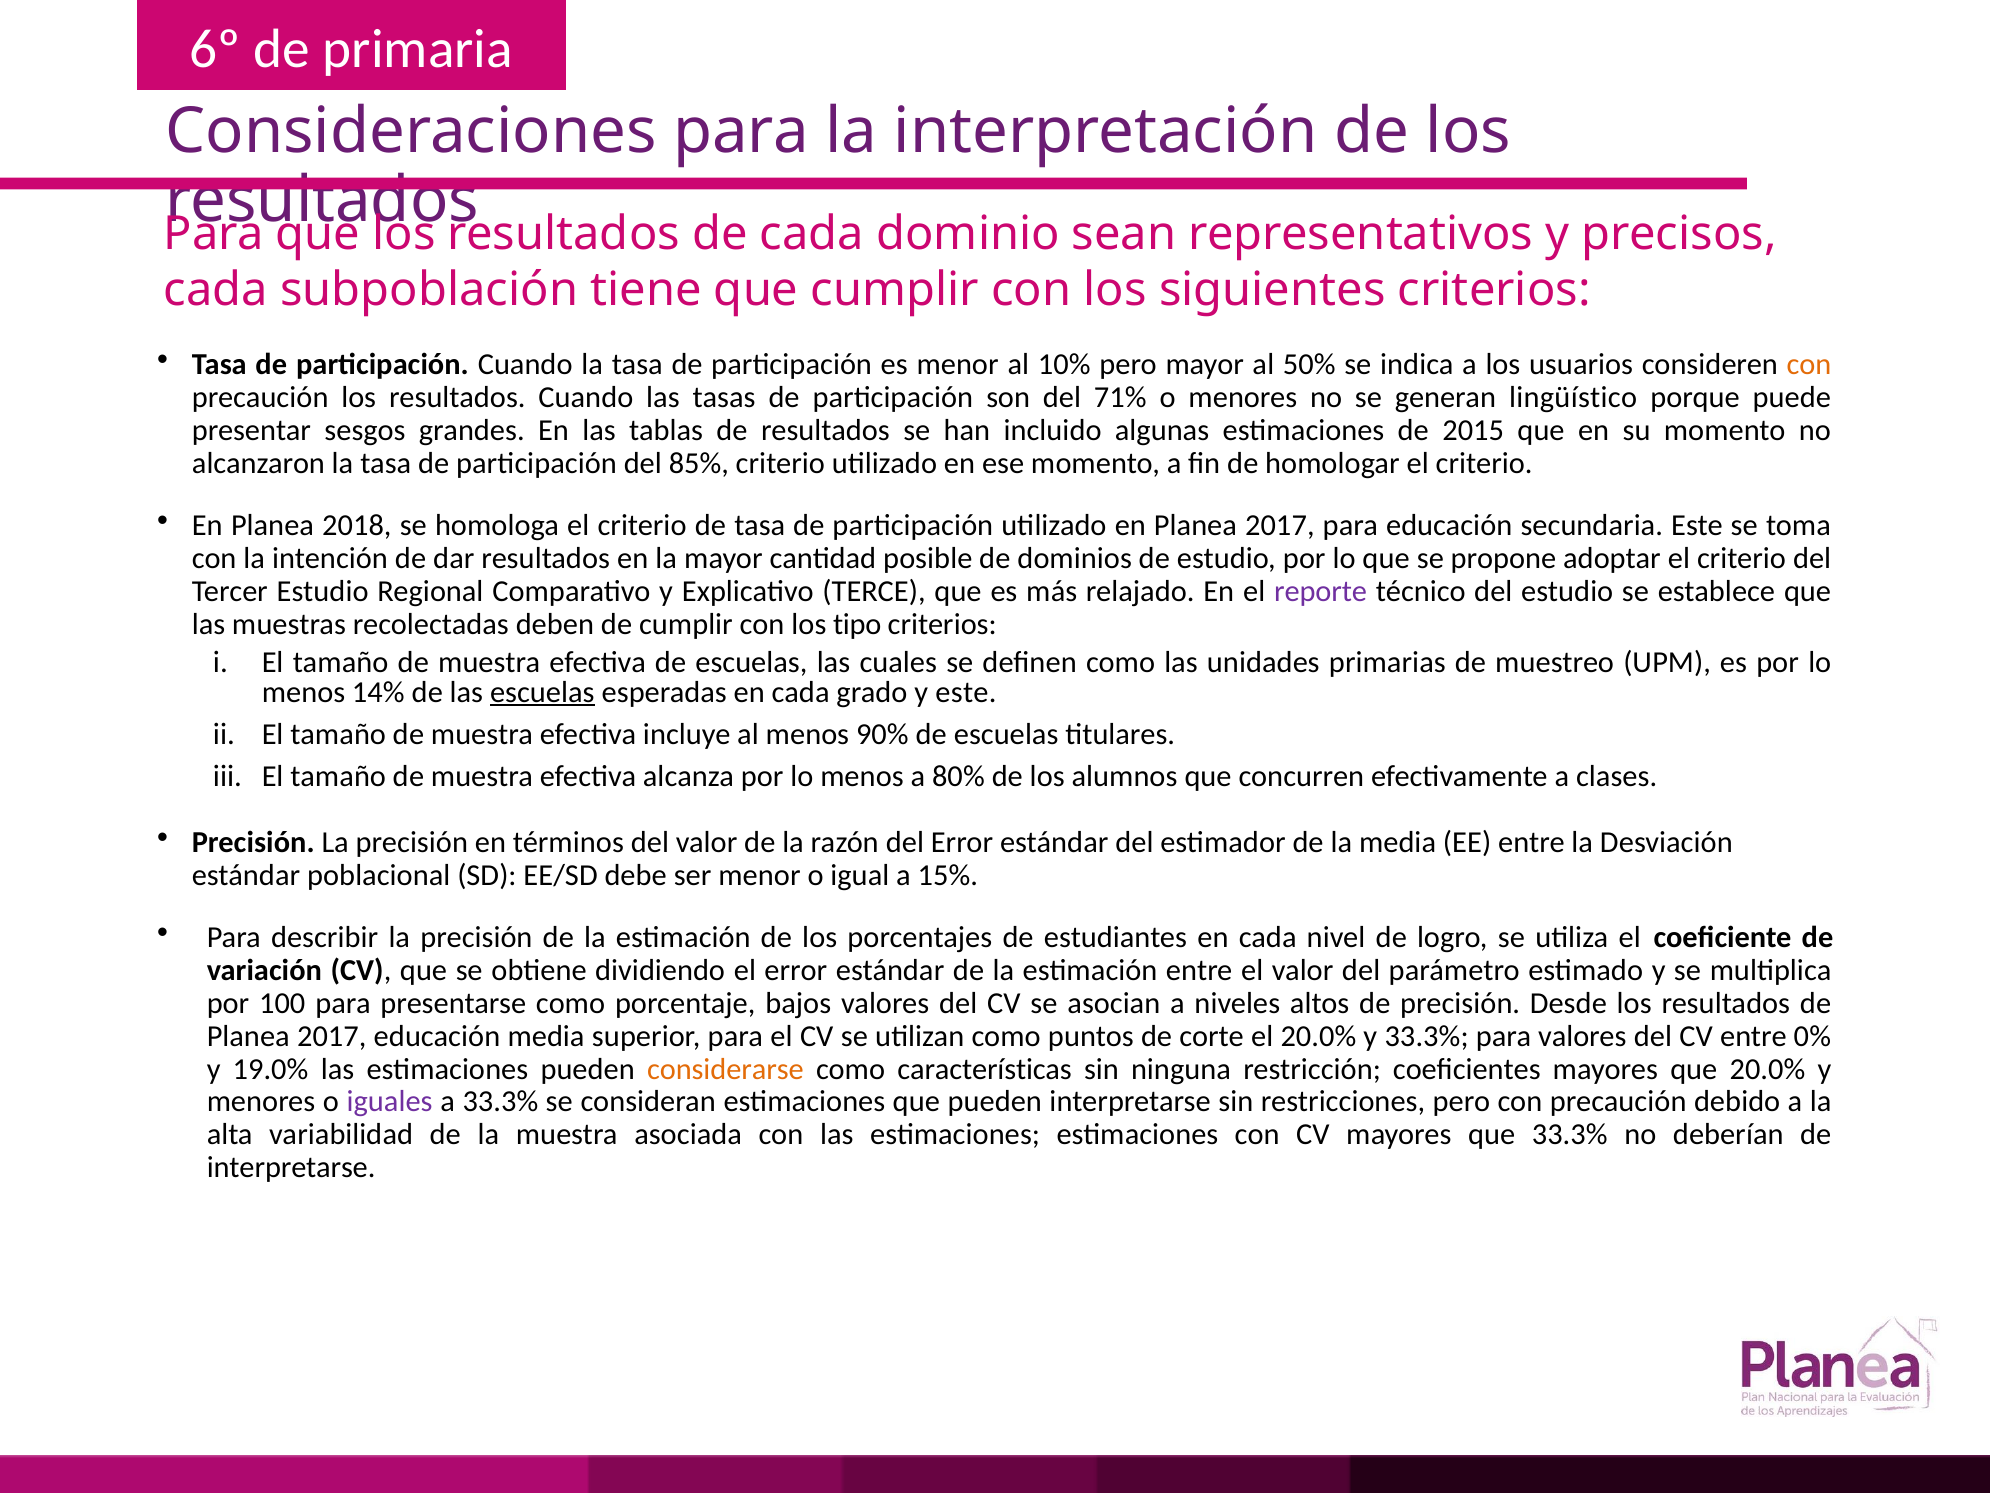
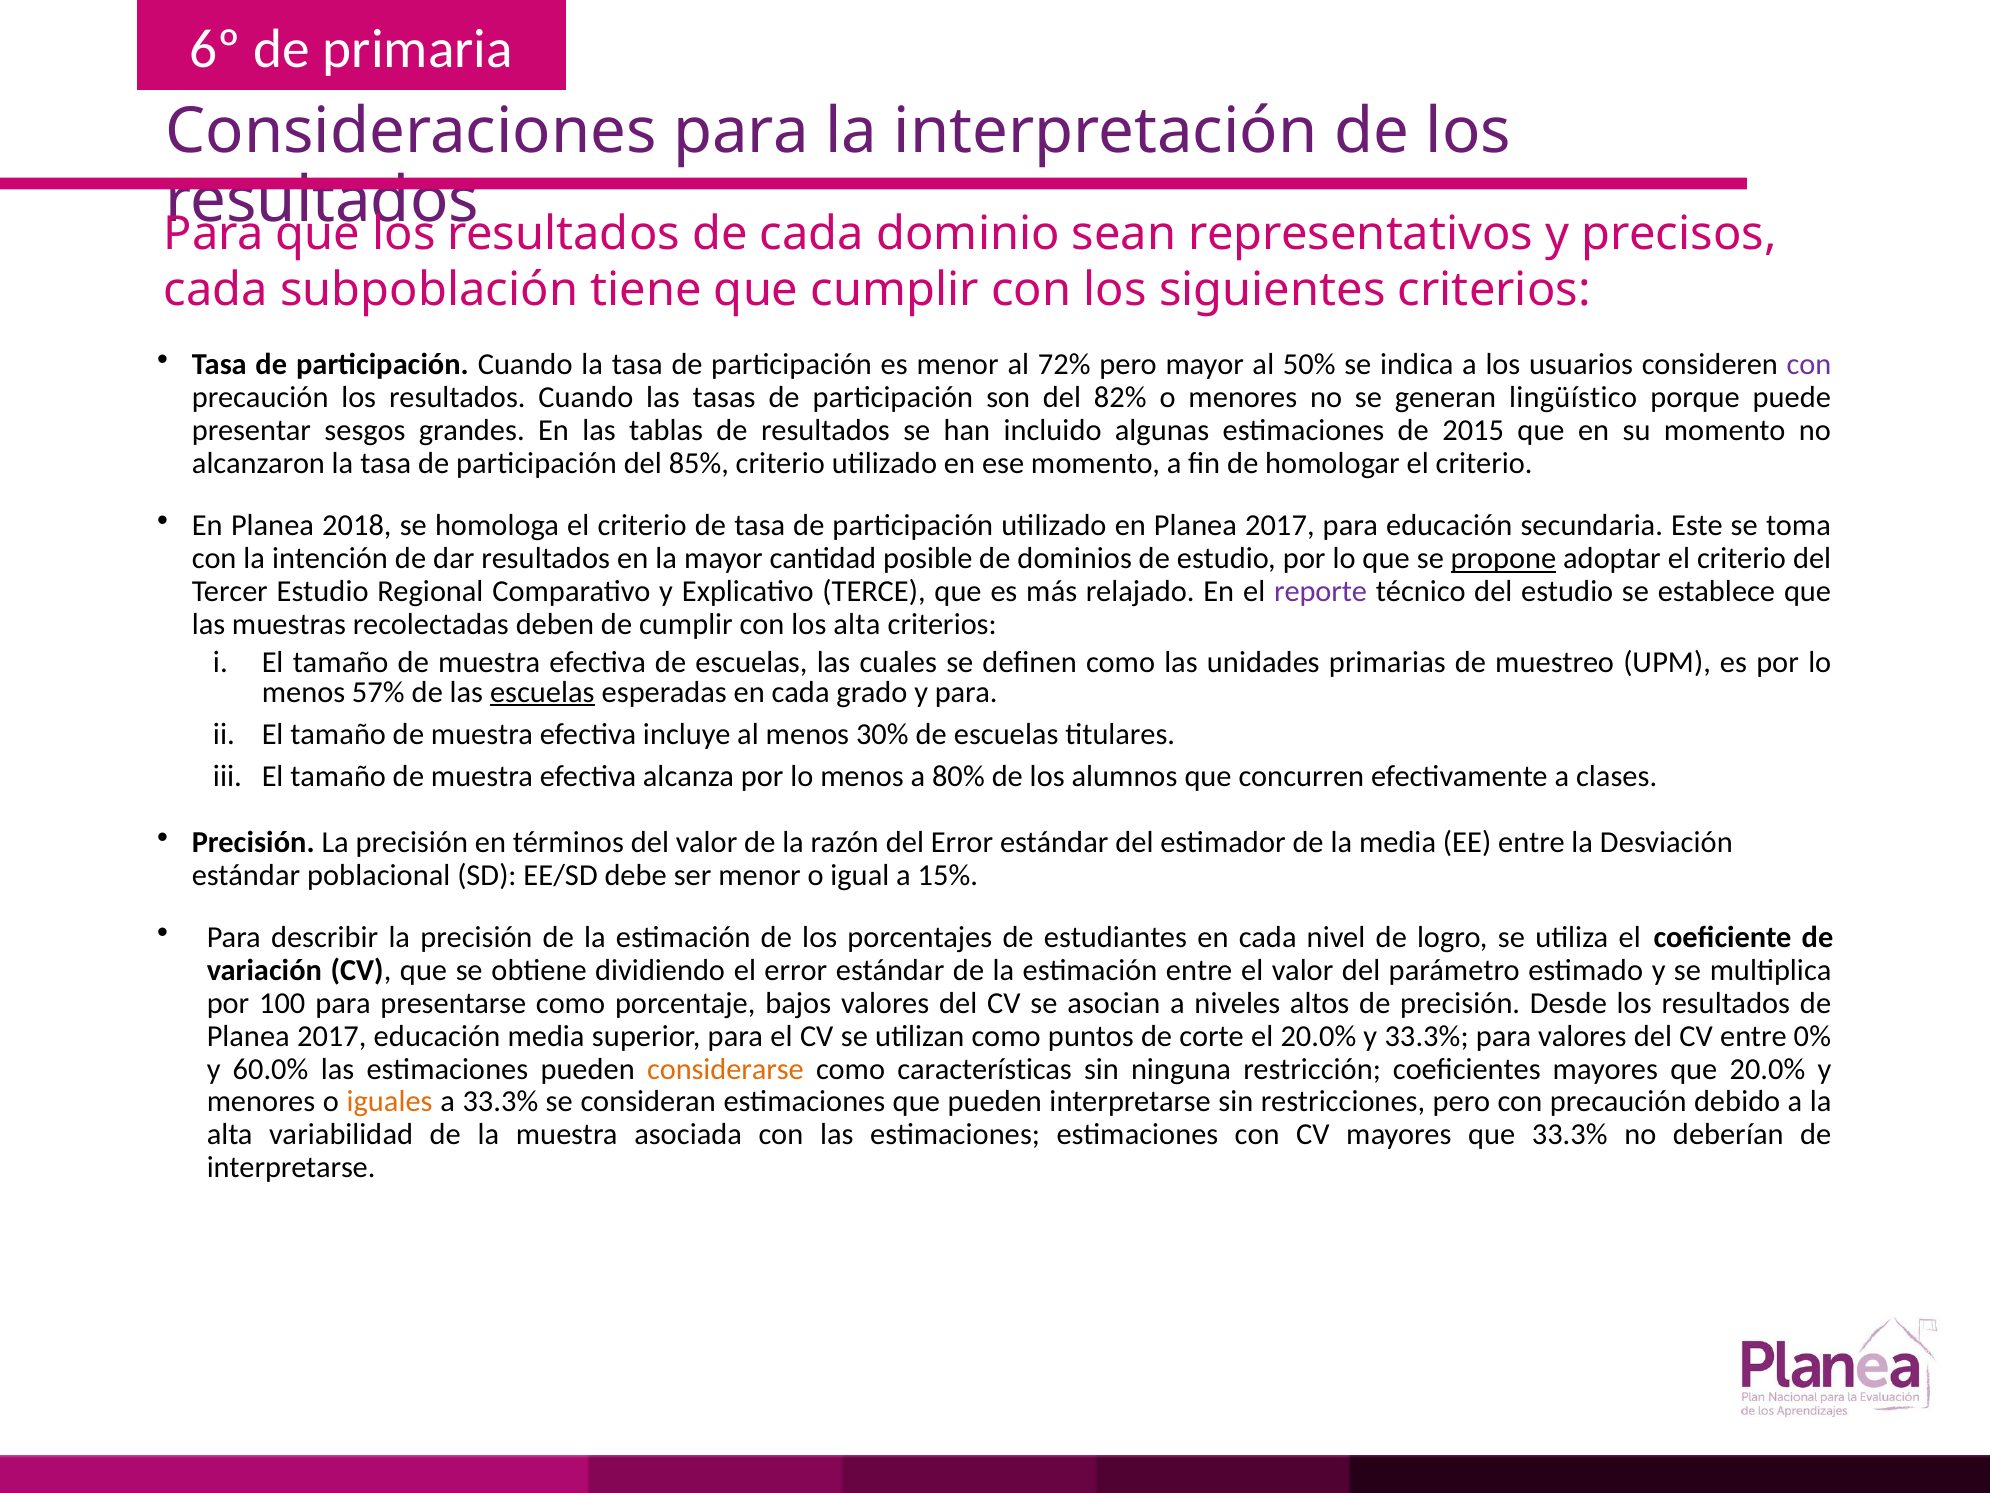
10%: 10% -> 72% (1064, 364)
con colour: orange -> purple (1809, 364)
71%: 71% -> 82% (1120, 397)
propone underline: none -> present (1503, 558)
los tipo: tipo -> alta (857, 624)
14%: 14% -> 57% (378, 692)
y este: este -> para (966, 692)
90%: 90% -> 30% (882, 734)
19.0%: 19.0% -> 60.0% (271, 1069)
iguales colour: purple -> orange (390, 1101)
